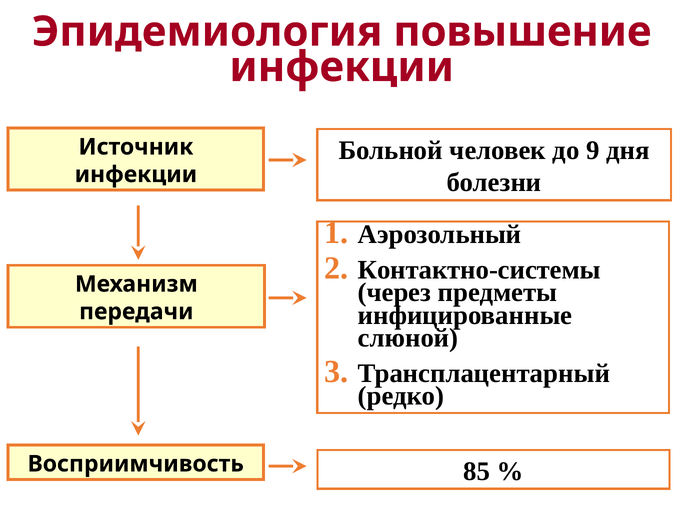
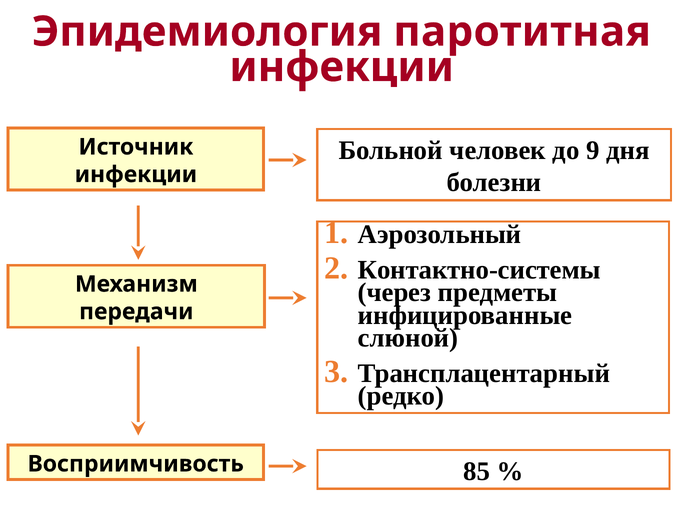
повышение: повышение -> паротитная (522, 32)
